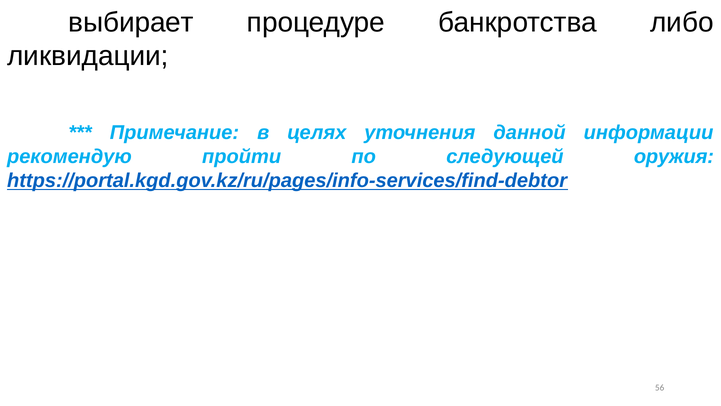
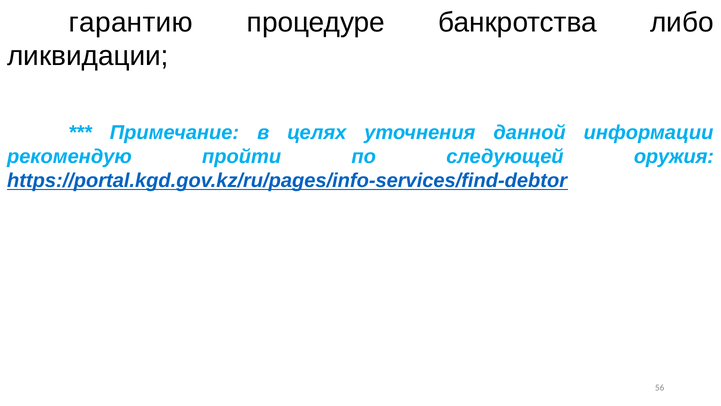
выбирает: выбирает -> гарантию (131, 22)
